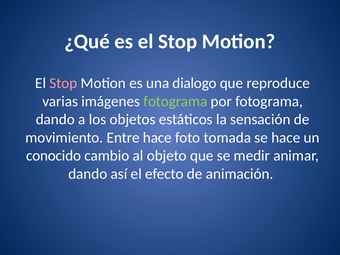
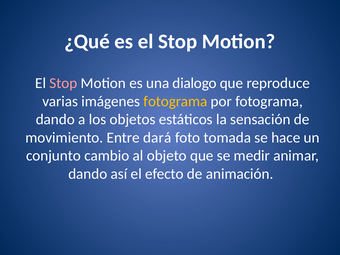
fotograma colour: light green -> yellow (175, 101)
Entre hace: hace -> dará (157, 138)
conocido: conocido -> conjunto (53, 156)
